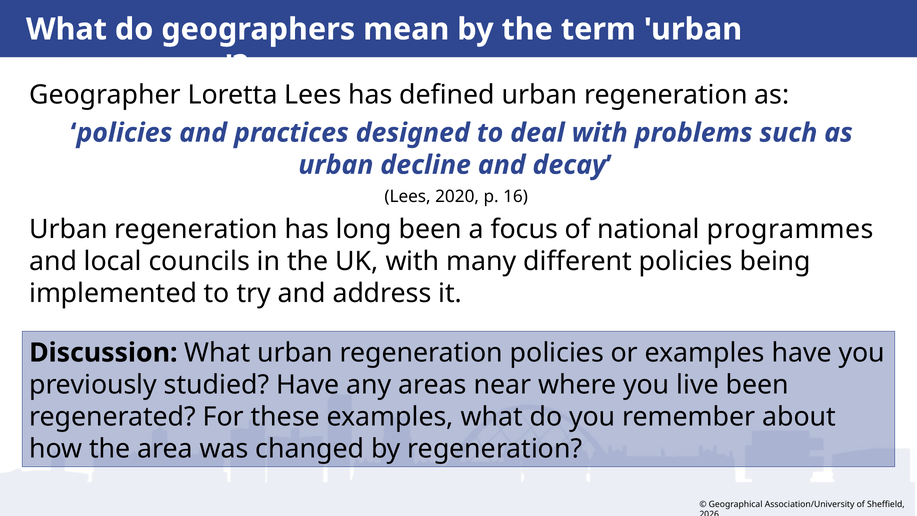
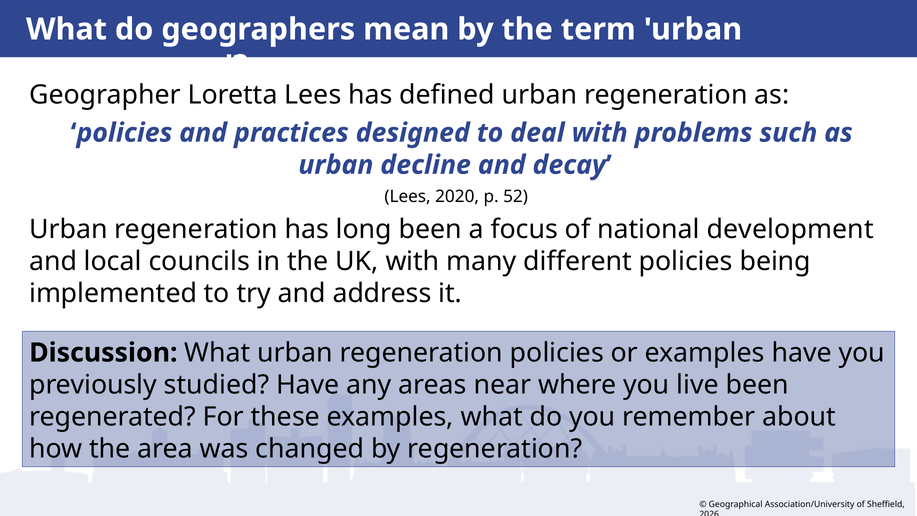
16: 16 -> 52 (516, 196)
national programmes: programmes -> development (790, 229)
